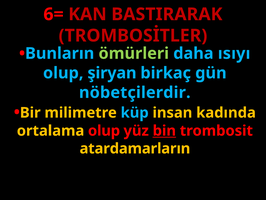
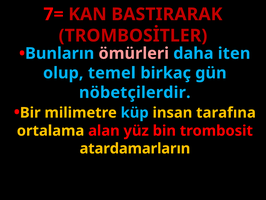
6=: 6= -> 7= (54, 14)
ömürleri colour: light green -> pink (134, 53)
ısıyı: ısıyı -> iten (234, 53)
şiryan: şiryan -> temel (112, 73)
kadında: kadında -> tarafına (226, 112)
ortalama olup: olup -> alan (104, 130)
bin underline: present -> none (164, 130)
